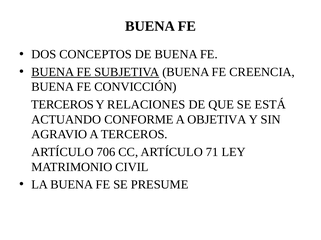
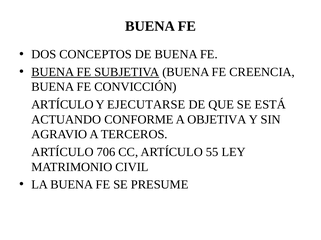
TERCEROS: TERCEROS -> ARTÍCULO (62, 105)
RELACIONES: RELACIONES -> EJECUTARSE (146, 105)
71: 71 -> 55 (212, 152)
